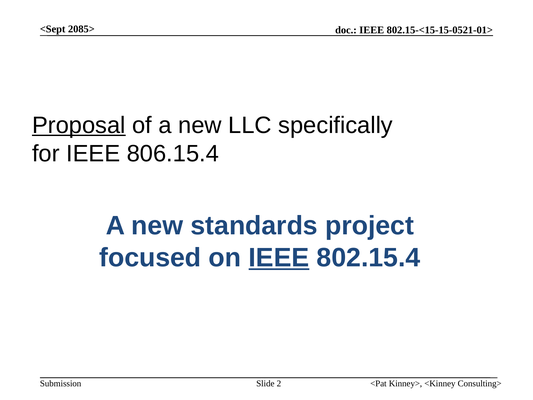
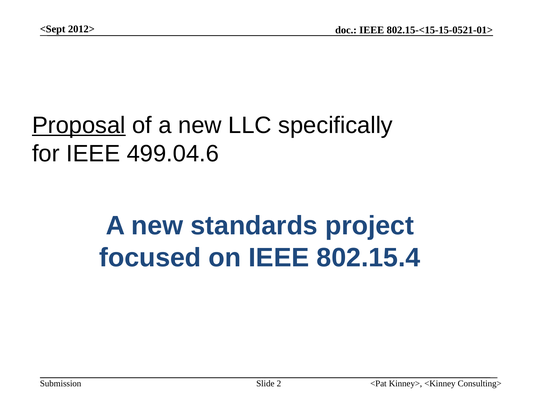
2085>: 2085> -> 2012> (81, 29)
806.15.4: 806.15.4 -> 499.04.6 (173, 154)
IEEE underline: present -> none (279, 257)
